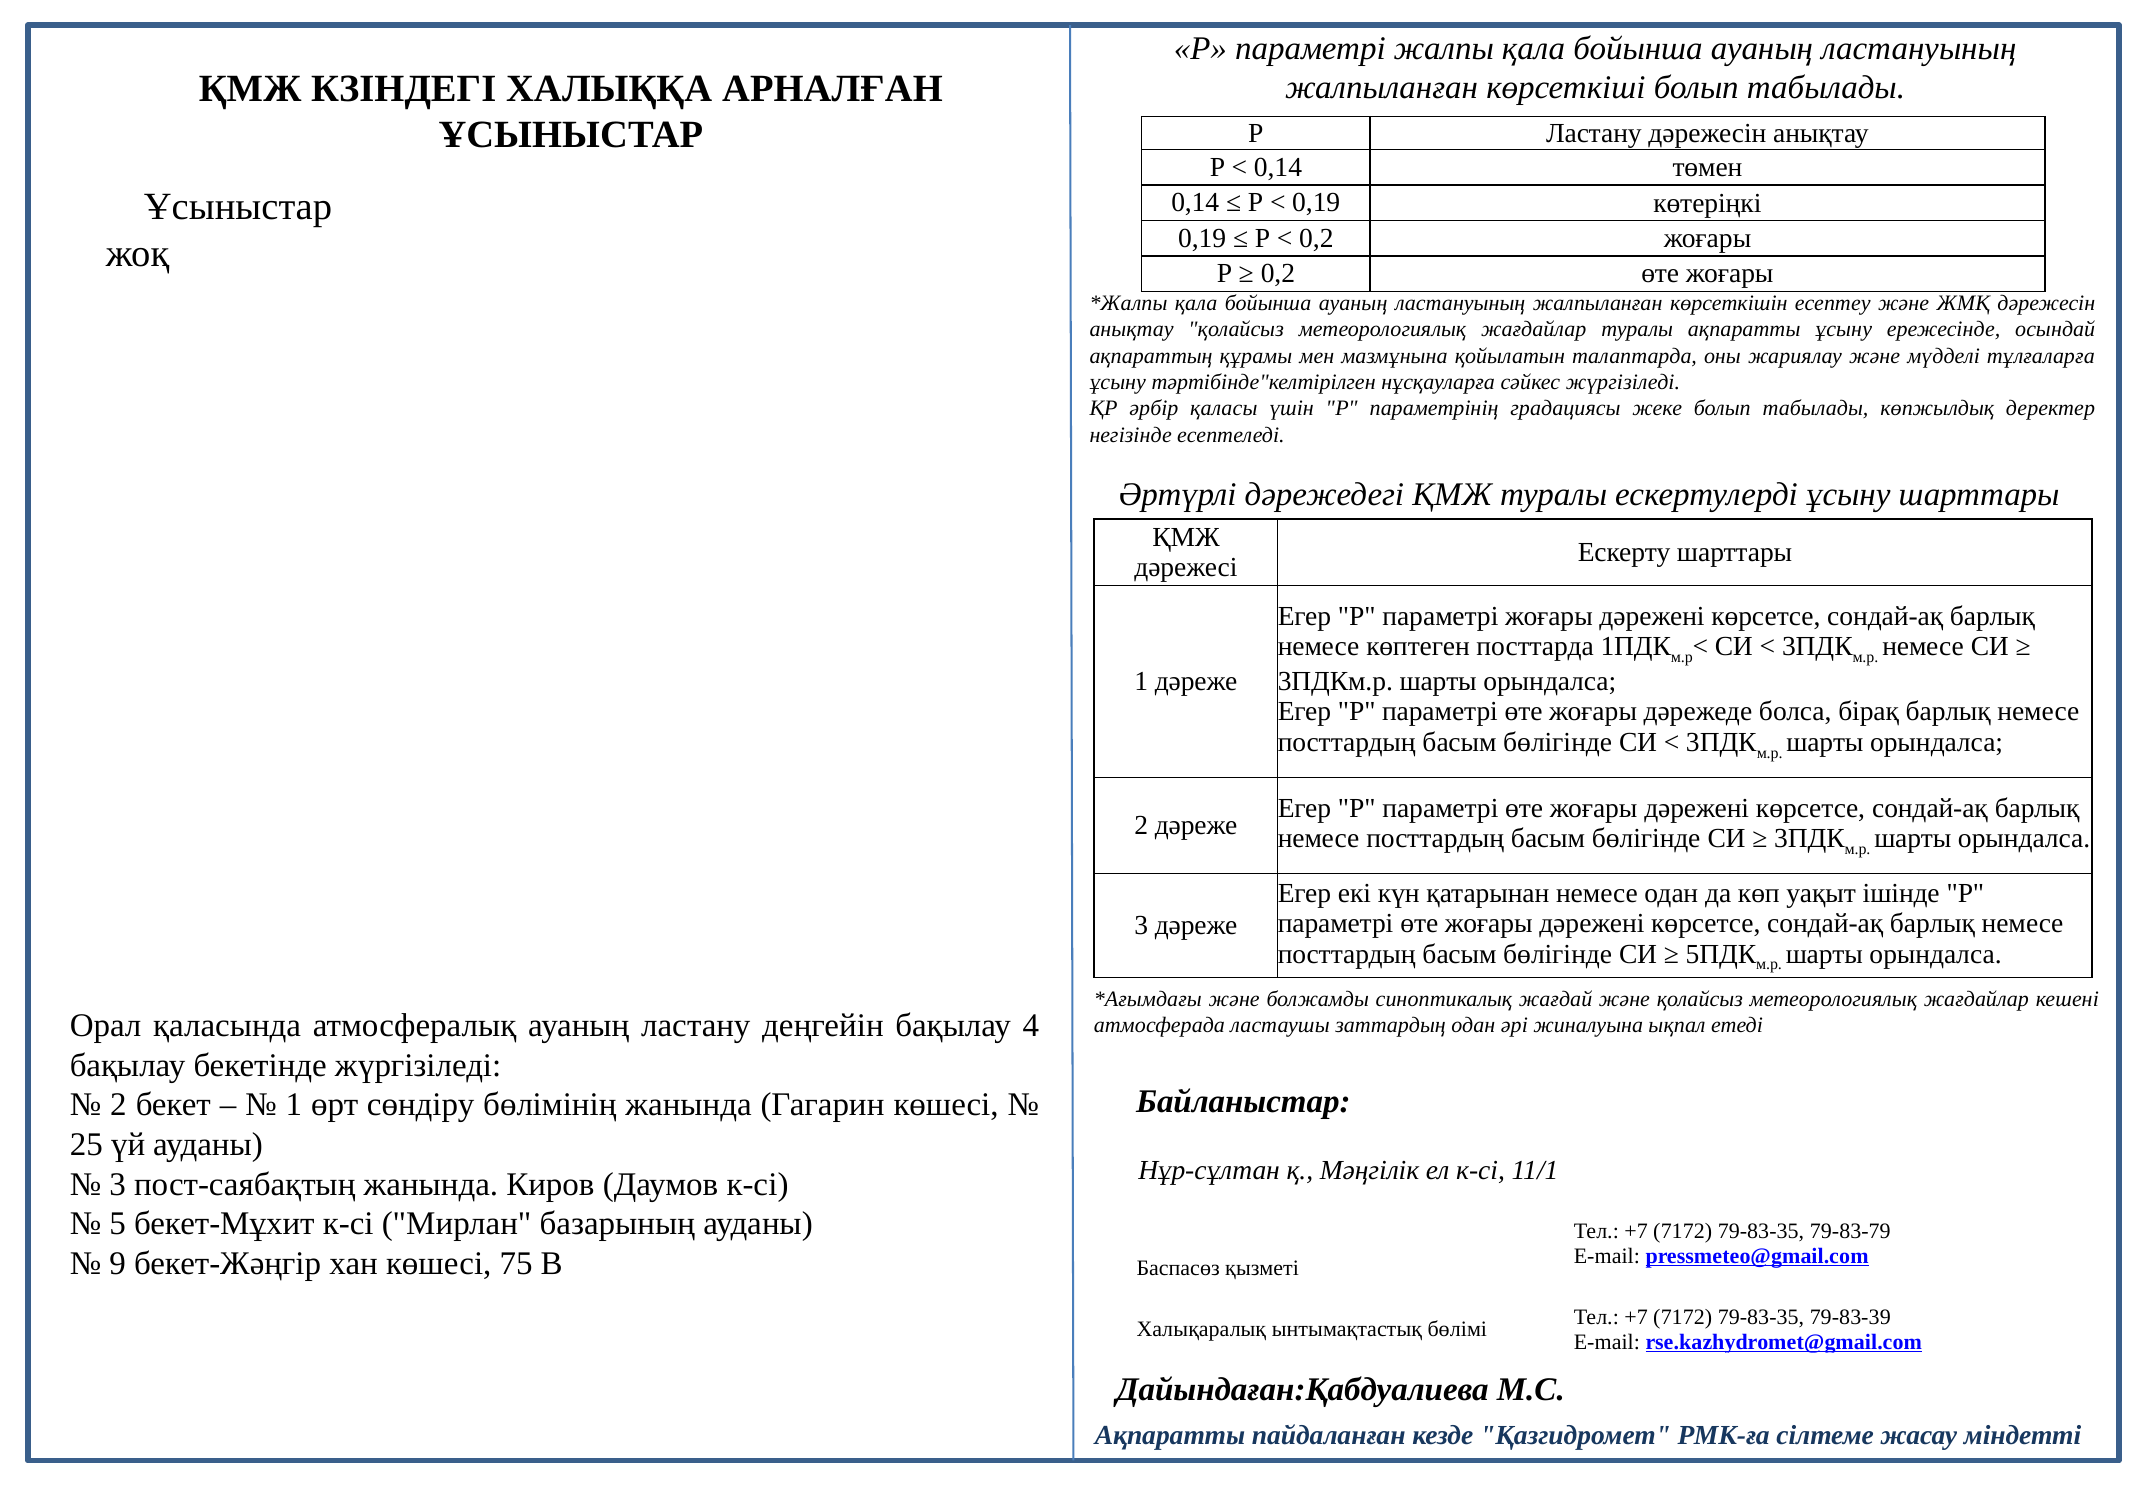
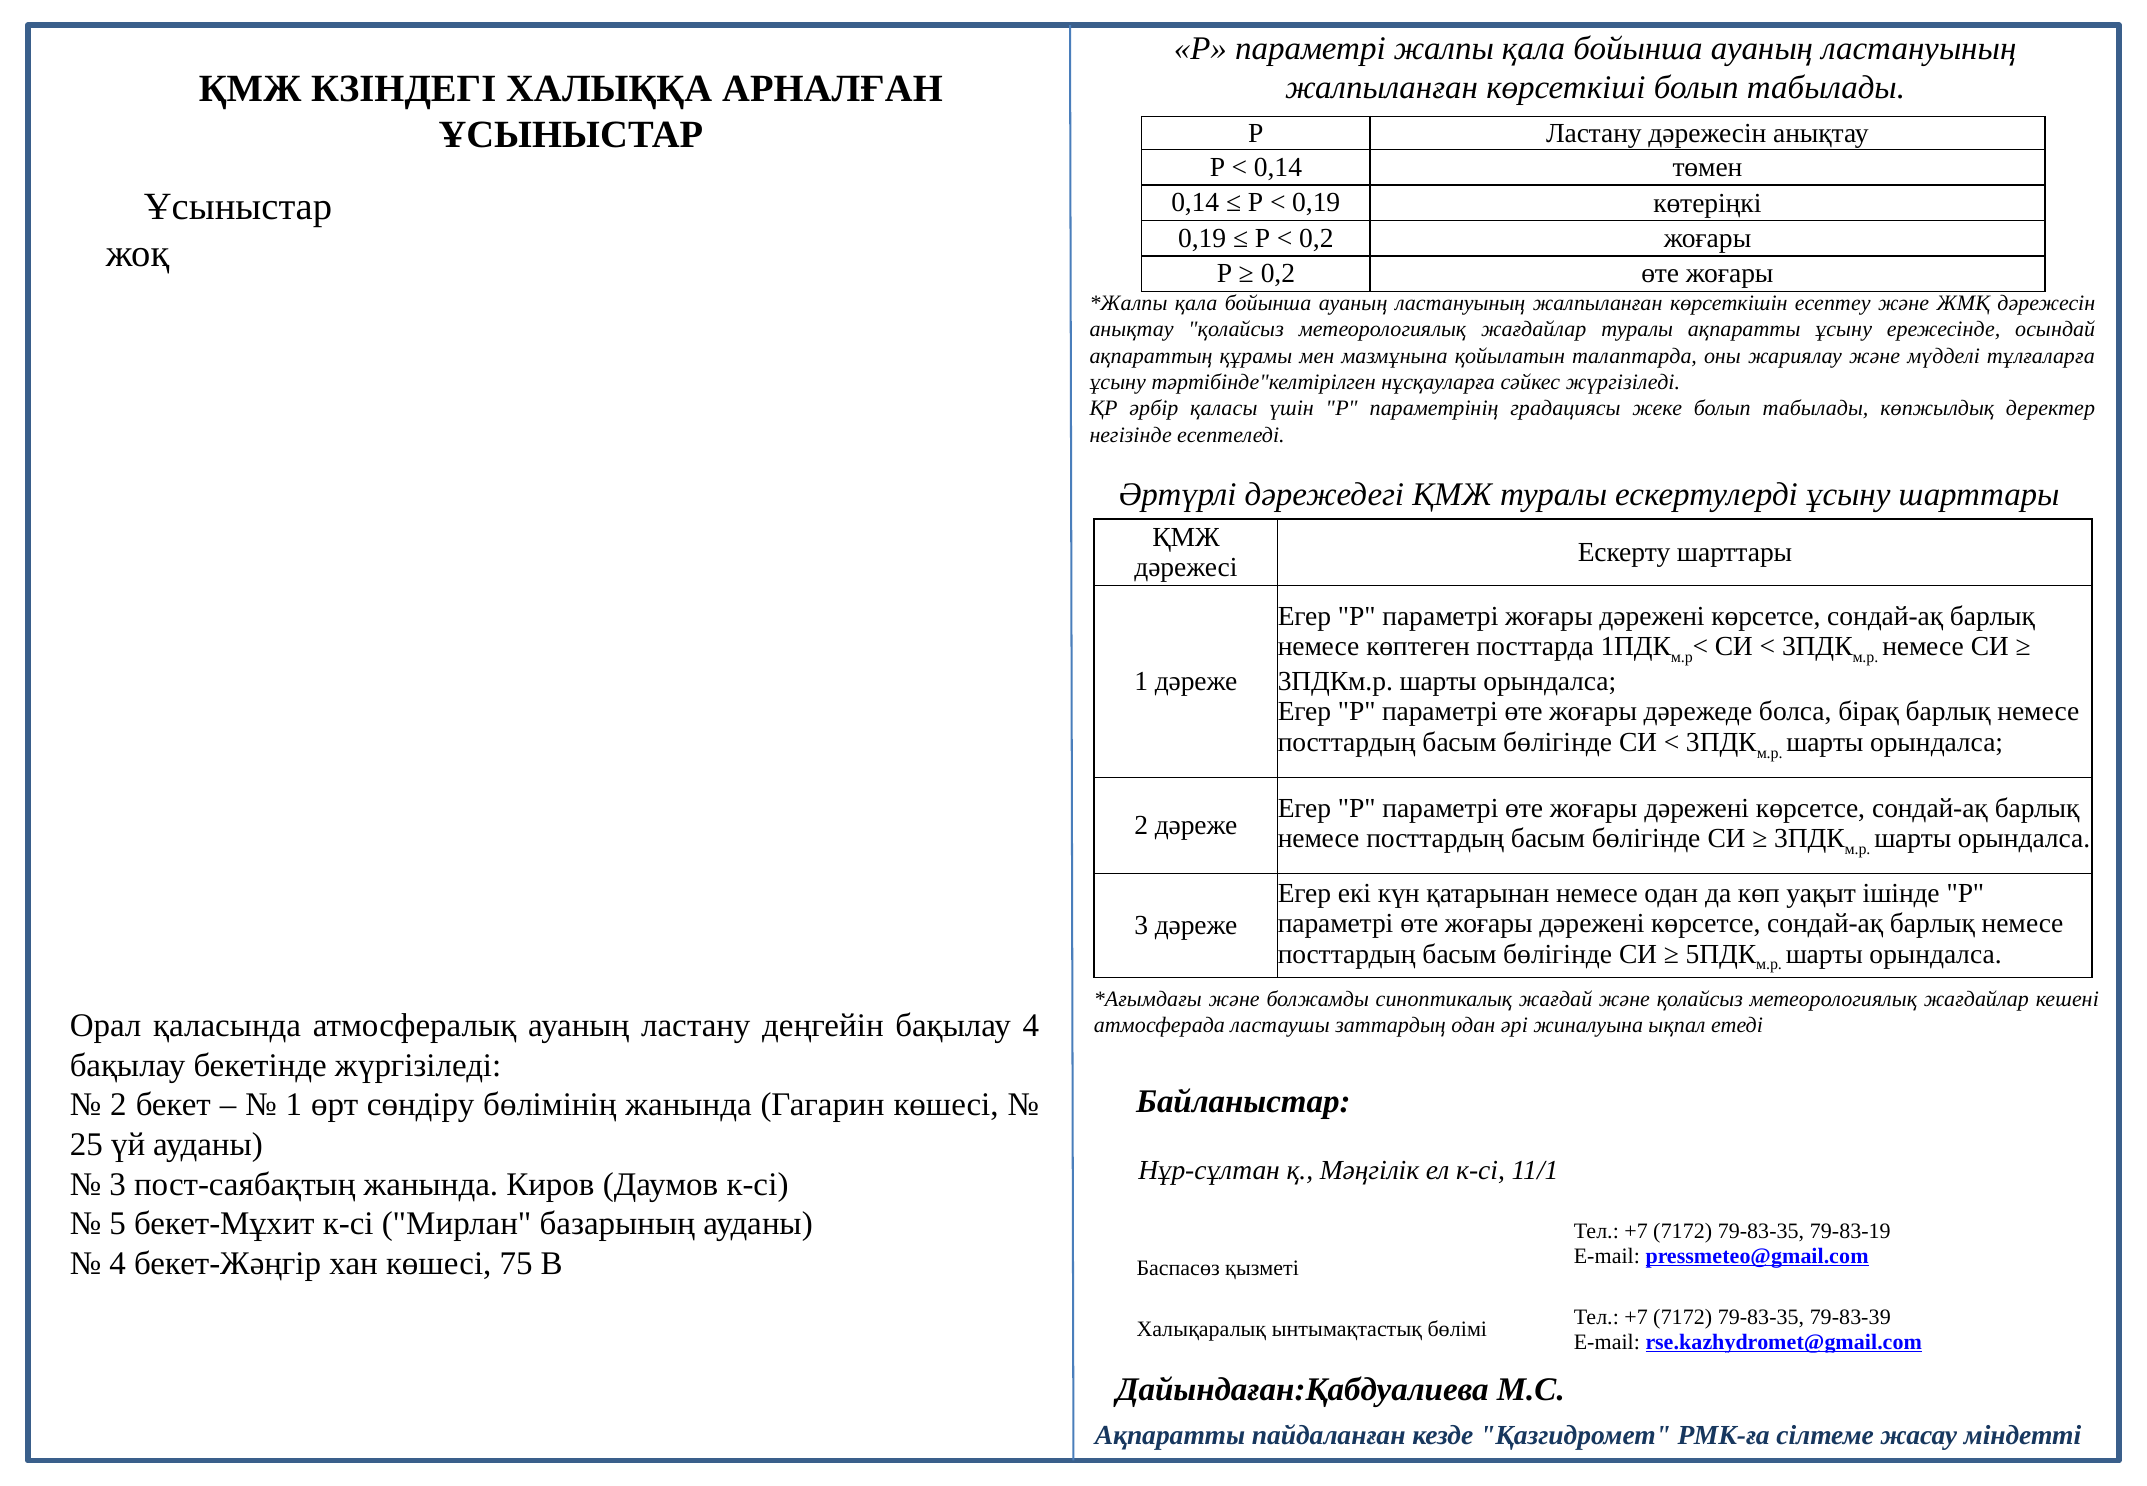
79-83-79: 79-83-79 -> 79-83-19 (1850, 1232)
9: 9 -> 4 (118, 1264)
